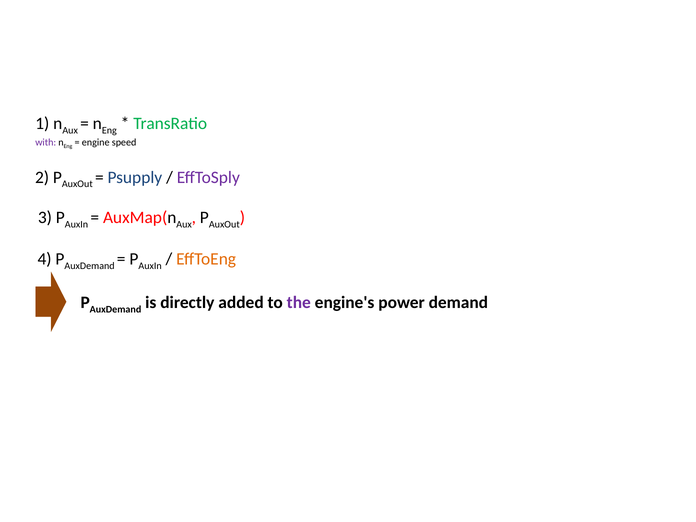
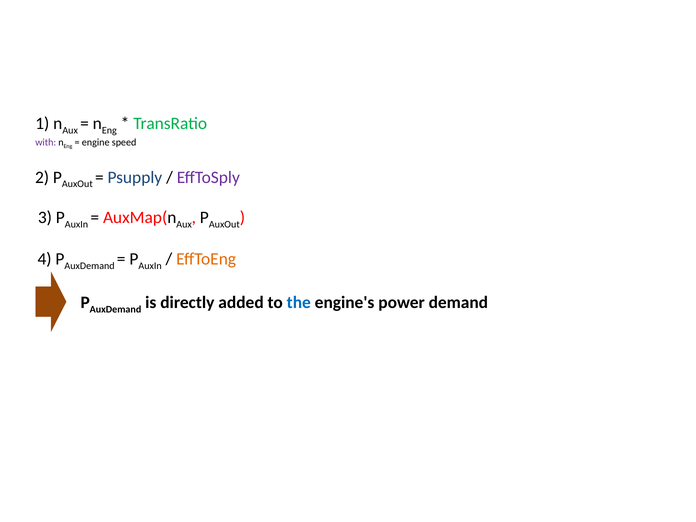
the colour: purple -> blue (299, 303)
